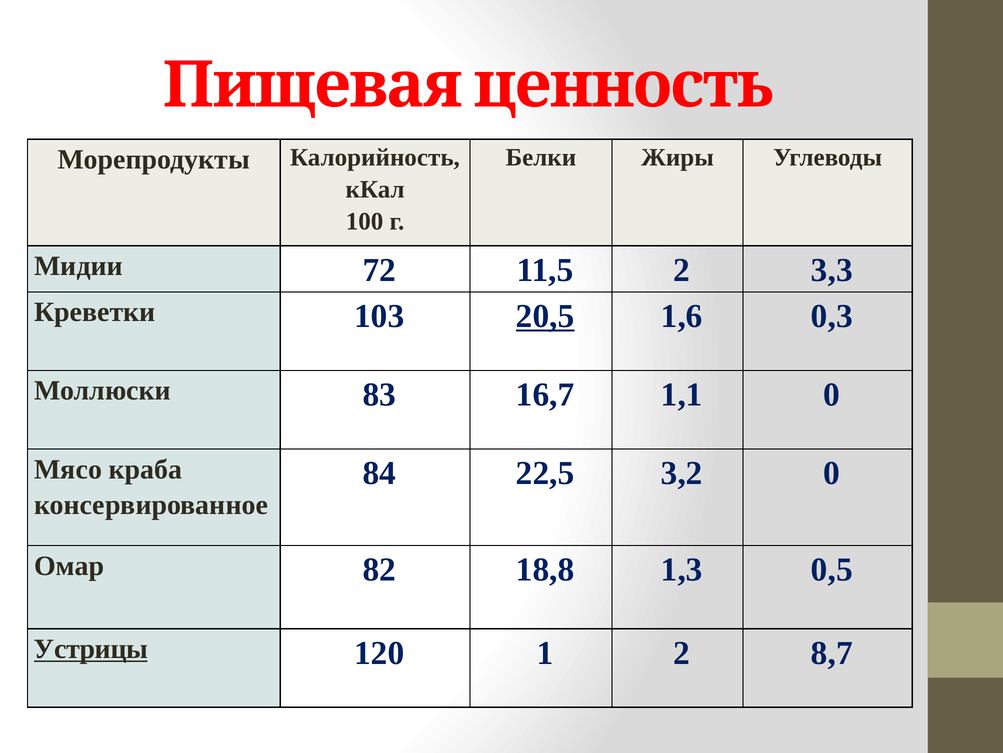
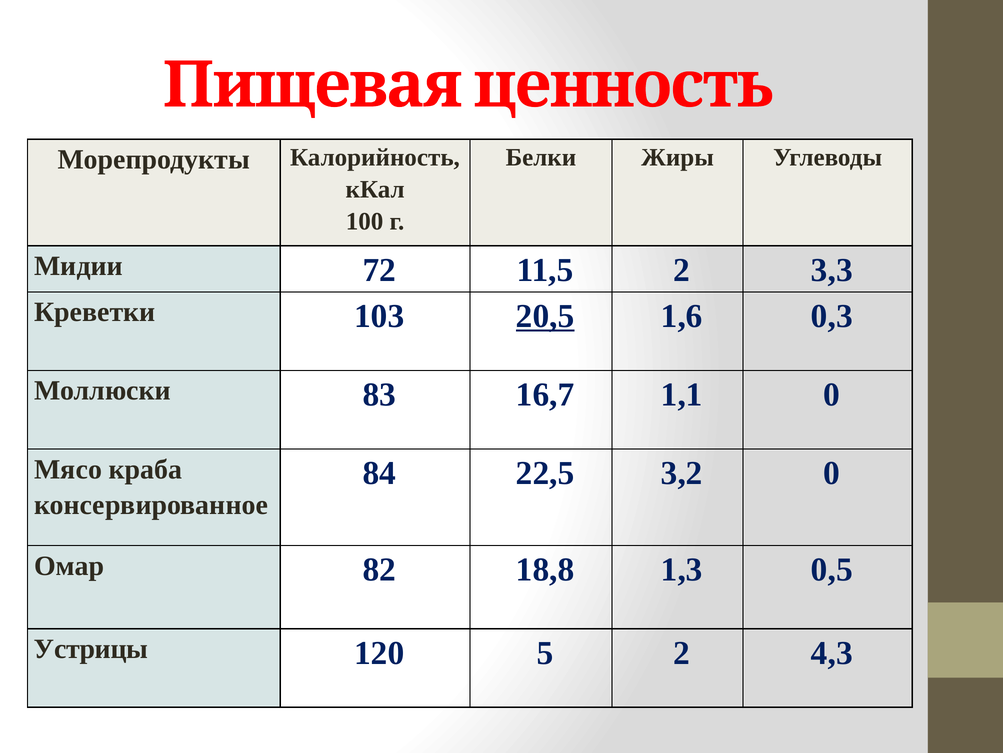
Устрицы underline: present -> none (91, 648)
1: 1 -> 5 (545, 652)
8,7: 8,7 -> 4,3 (832, 652)
